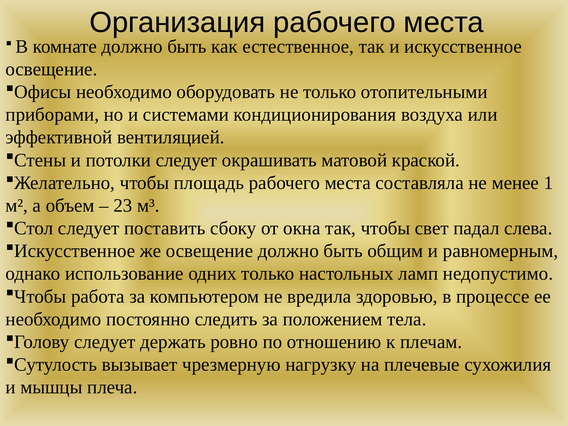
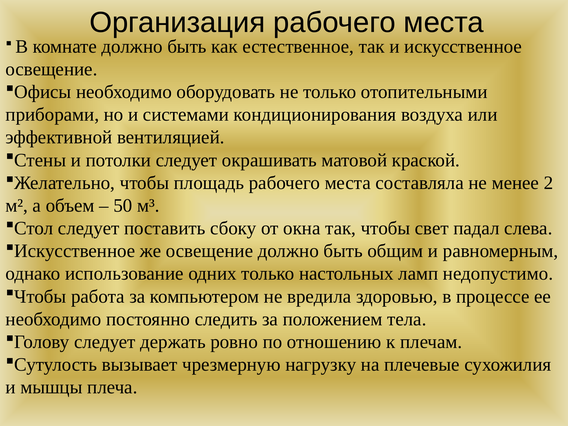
1: 1 -> 2 (548, 183)
23: 23 -> 50 (123, 206)
